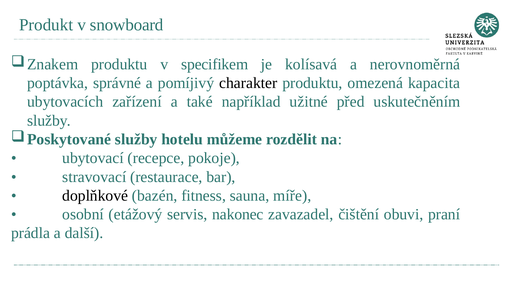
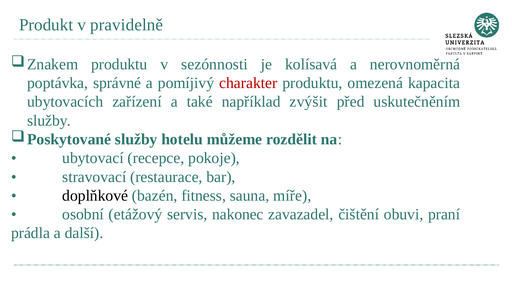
snowboard: snowboard -> pravidelně (127, 25)
specifikem: specifikem -> sezónnosti (215, 64)
charakter colour: black -> red (248, 83)
užitné: užitné -> zvýšit (309, 102)
